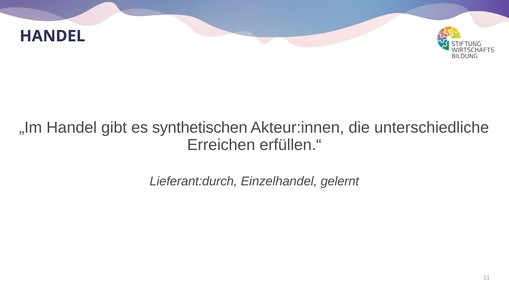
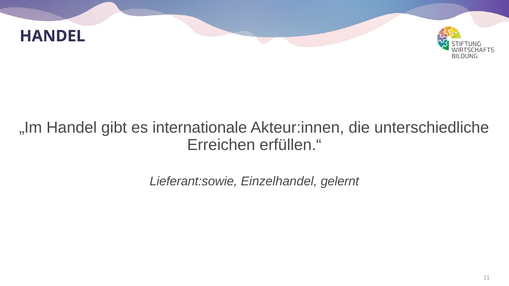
synthetischen: synthetischen -> internationale (200, 128)
Lieferant:durch: Lieferant:durch -> Lieferant:sowie (193, 181)
